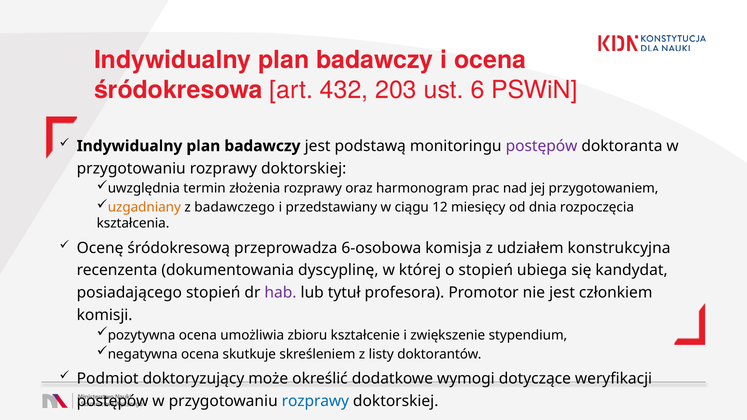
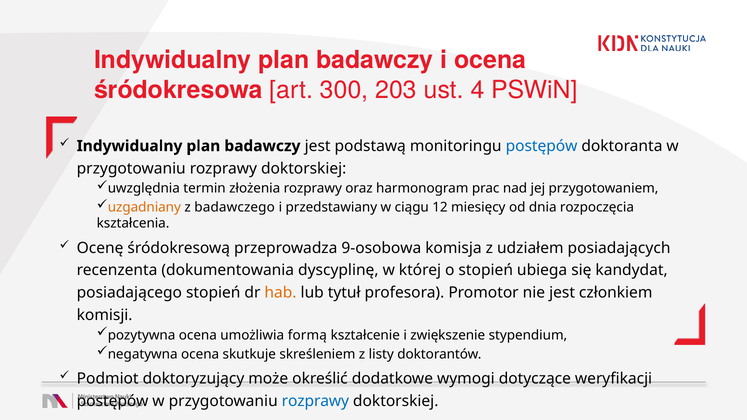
432: 432 -> 300 (344, 90)
6: 6 -> 4 (478, 90)
postępów colour: purple -> blue (542, 146)
6-osobowa: 6-osobowa -> 9-osobowa (381, 248)
konstrukcyjna: konstrukcyjna -> posiadających (619, 248)
hab colour: purple -> orange (281, 293)
zbioru: zbioru -> formą (307, 335)
